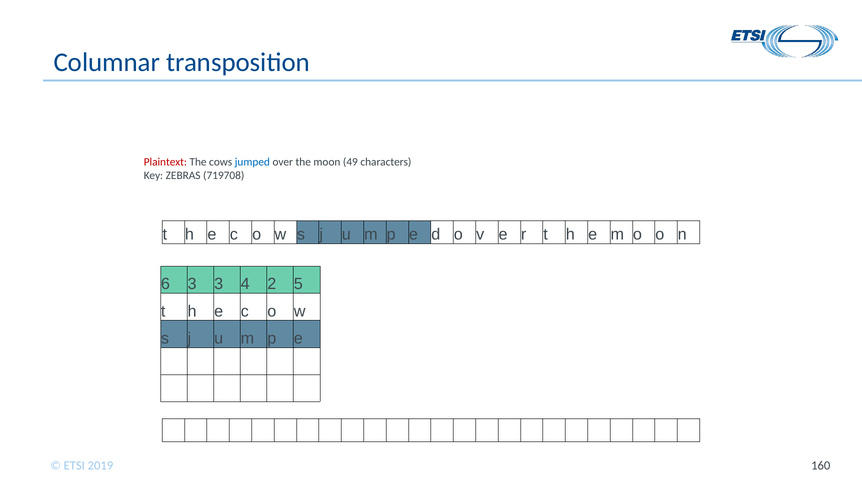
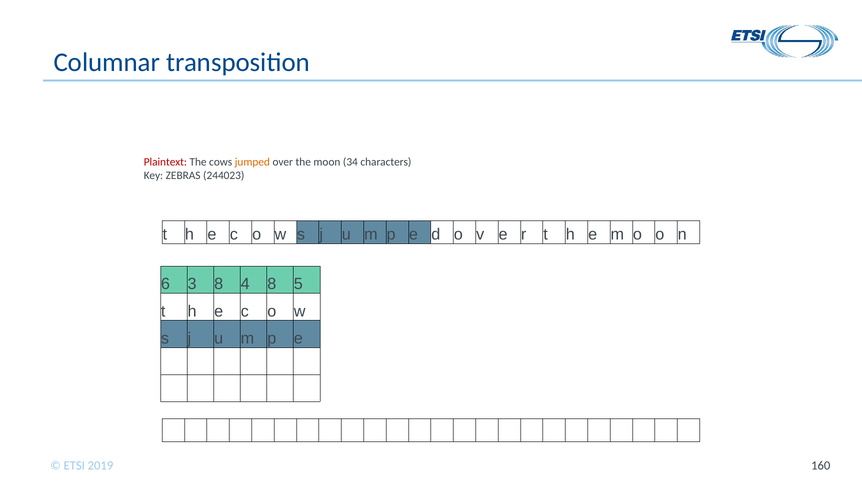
jumped colour: blue -> orange (252, 162)
49: 49 -> 34 (350, 162)
719708: 719708 -> 244023 (224, 175)
3 3: 3 -> 8 (219, 284)
4 2: 2 -> 8 (272, 284)
